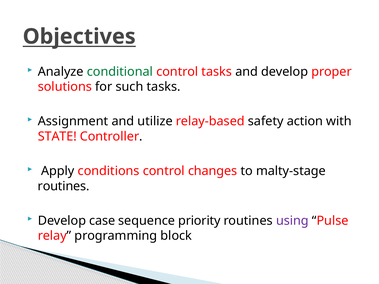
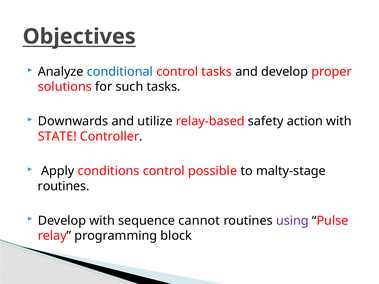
conditional colour: green -> blue (120, 72)
Assignment: Assignment -> Downwards (73, 121)
changes: changes -> possible (213, 171)
Develop case: case -> with (102, 221)
priority: priority -> cannot (199, 221)
